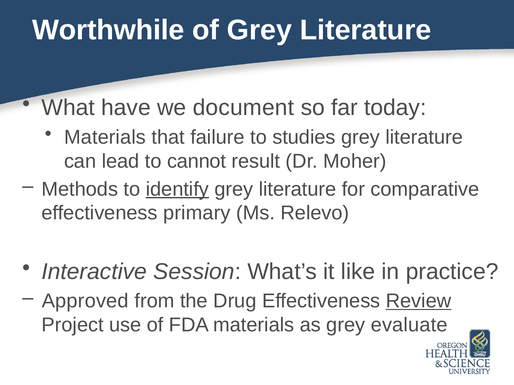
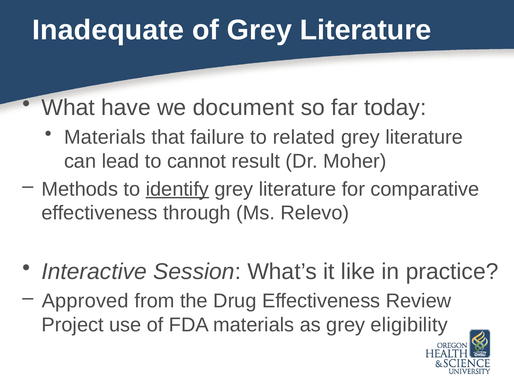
Worthwhile: Worthwhile -> Inadequate (108, 30)
studies: studies -> related (304, 137)
primary: primary -> through (197, 213)
Review underline: present -> none (419, 301)
evaluate: evaluate -> eligibility (409, 325)
